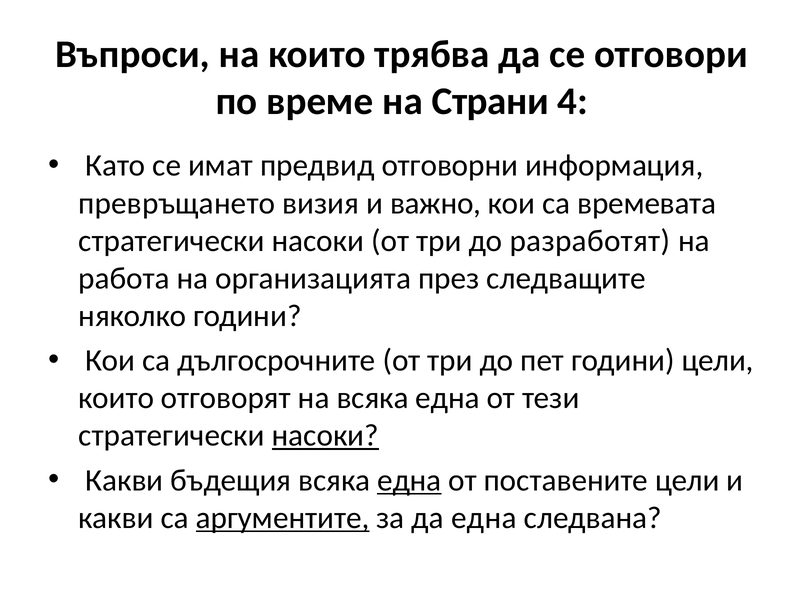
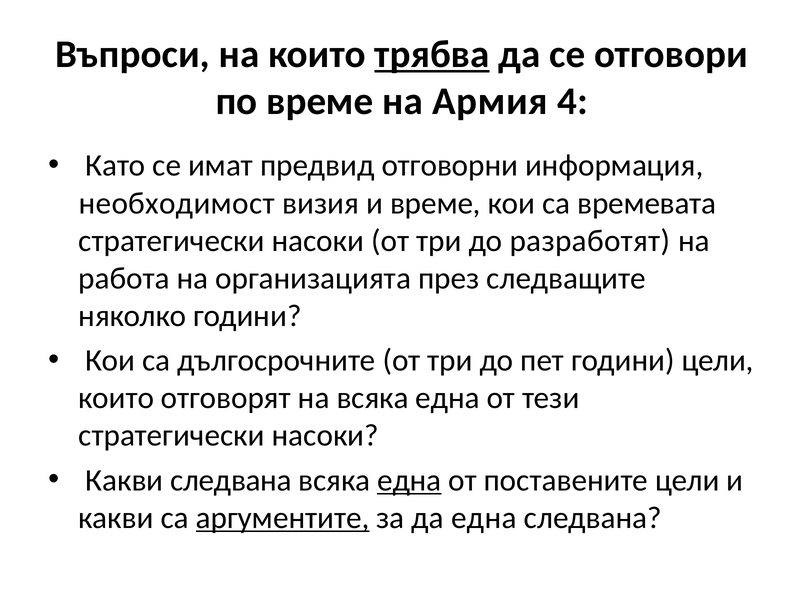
трябва underline: none -> present (432, 54)
Страни: Страни -> Армия (490, 101)
превръщането: превръщането -> необходимост (177, 203)
и важно: важно -> време (435, 203)
насоки underline: present -> none (325, 436)
Какви бъдещия: бъдещия -> следвана (231, 480)
